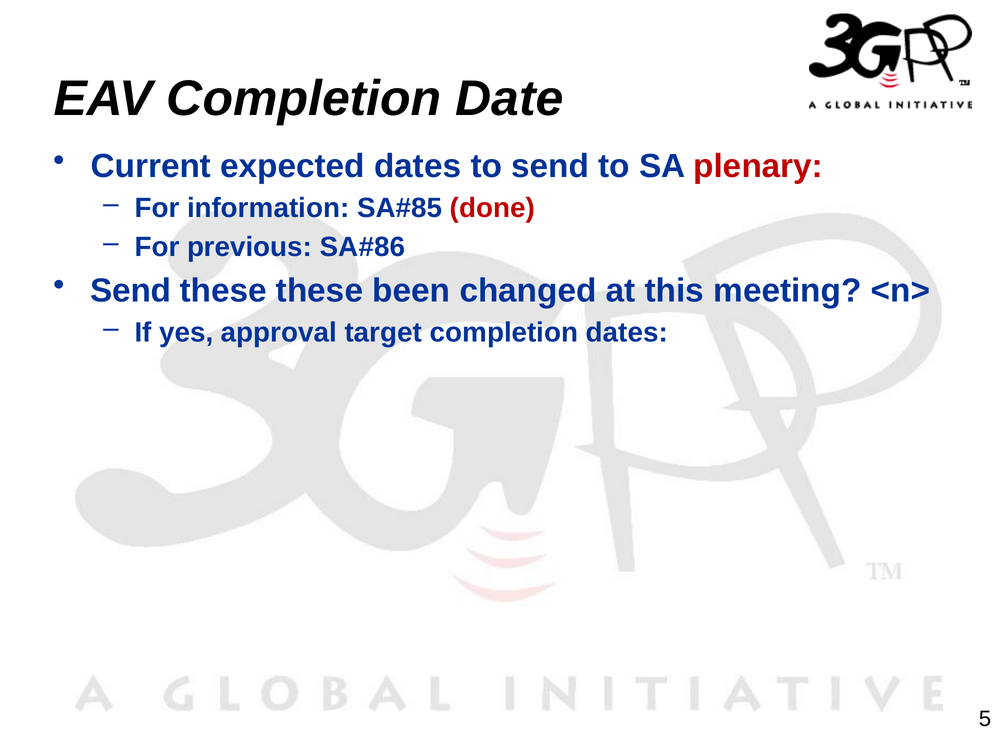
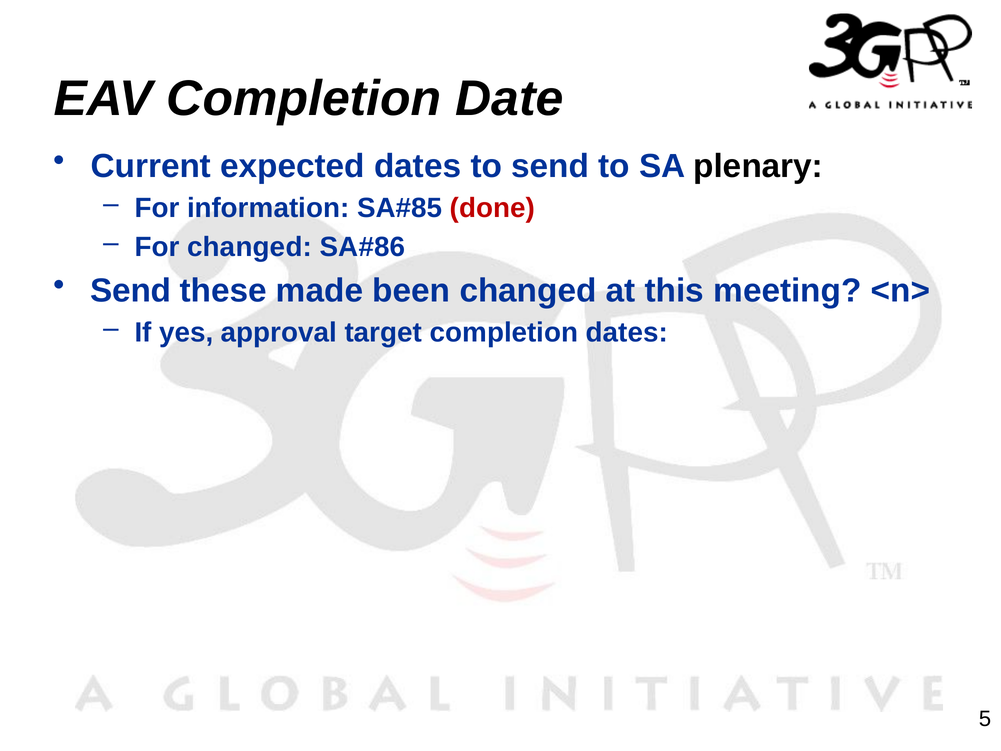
plenary colour: red -> black (758, 166)
For previous: previous -> changed (250, 247)
these these: these -> made (320, 291)
